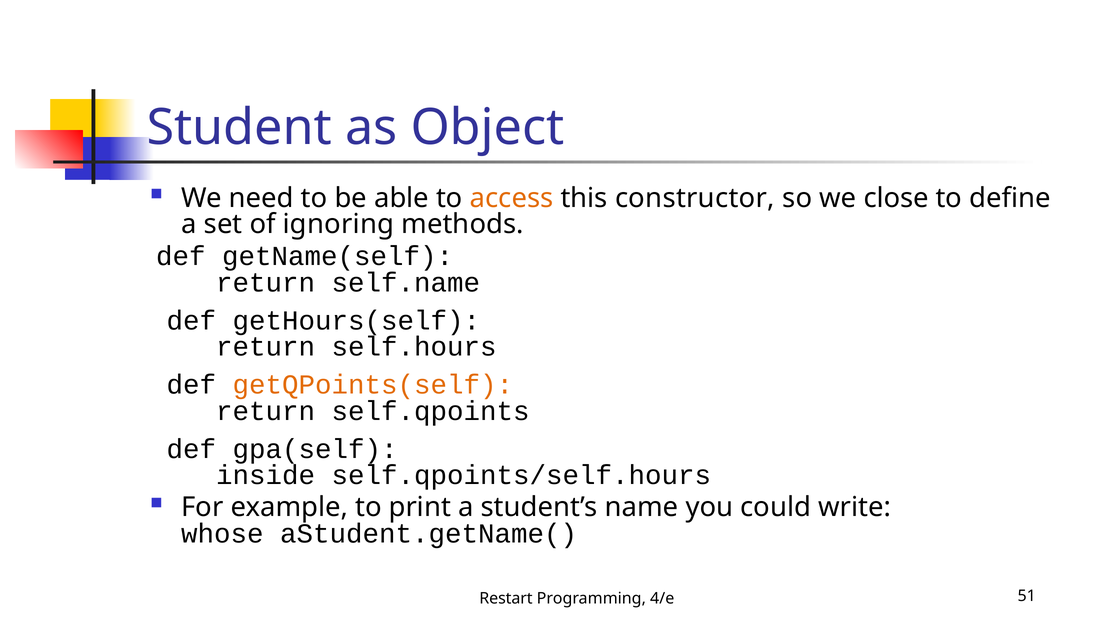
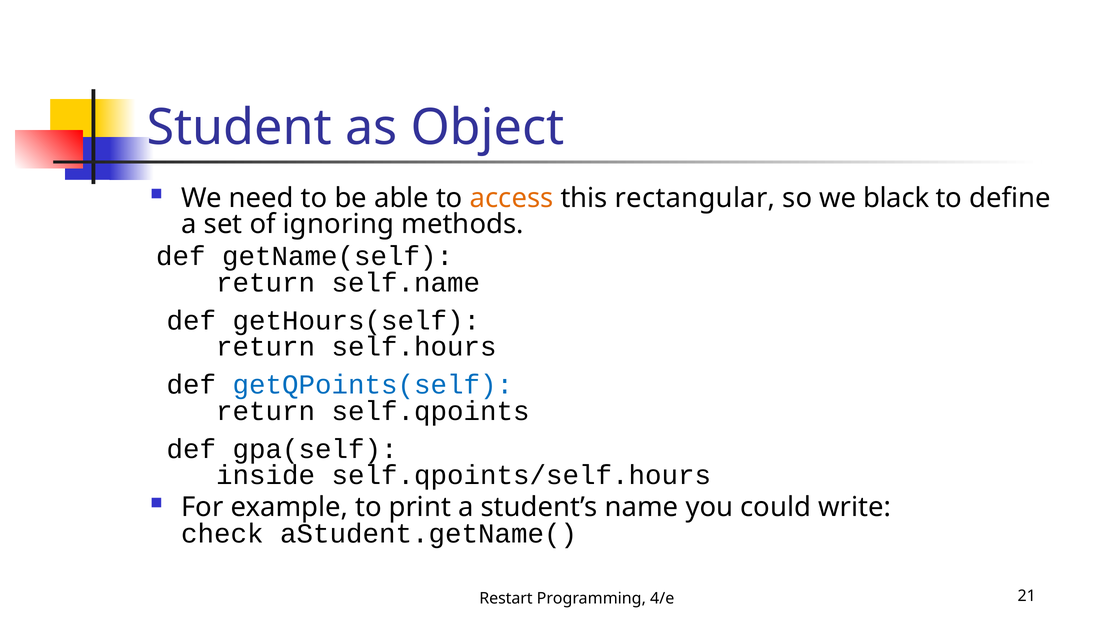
constructor: constructor -> rectangular (695, 198)
close: close -> black (896, 198)
getQPoints(self colour: orange -> blue (373, 385)
whose: whose -> check (223, 534)
51: 51 -> 21 (1027, 596)
